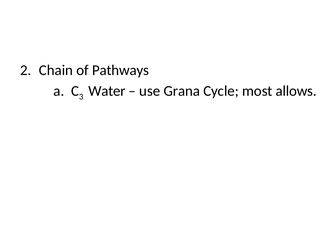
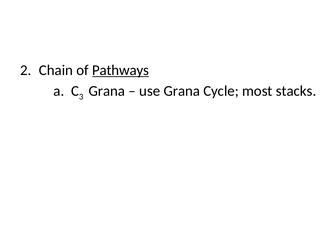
Pathways underline: none -> present (121, 70)
Water: Water -> Grana (107, 91)
allows: allows -> stacks (296, 91)
